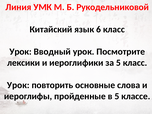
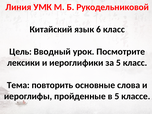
Урок: Урок -> Цель (21, 52)
Урок: Урок -> Тема (18, 85)
